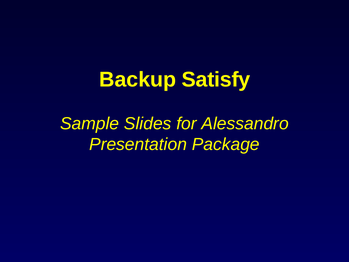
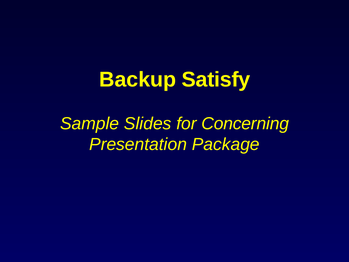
Alessandro: Alessandro -> Concerning (245, 123)
